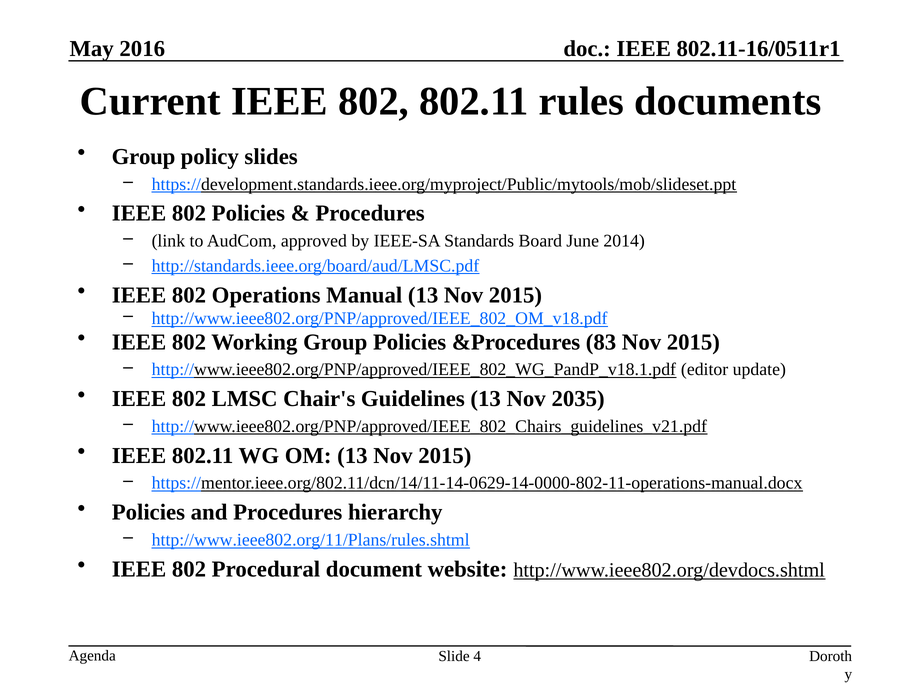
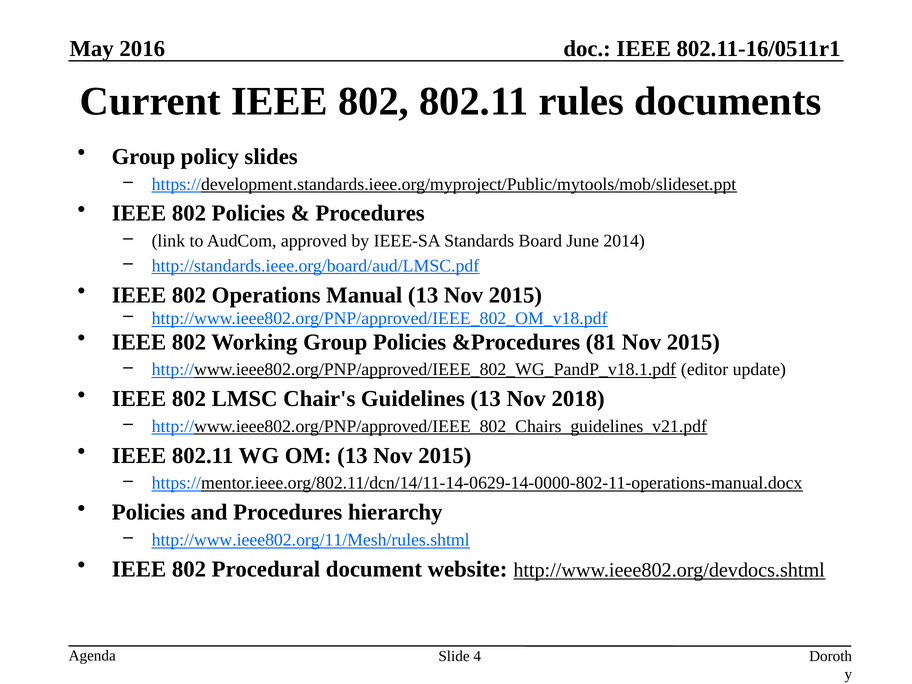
83: 83 -> 81 (601, 342)
2035: 2035 -> 2018 (578, 399)
http://www.ieee802.org/11/Plans/rules.shtml: http://www.ieee802.org/11/Plans/rules.shtml -> http://www.ieee802.org/11/Mesh/rules.shtml (311, 540)
